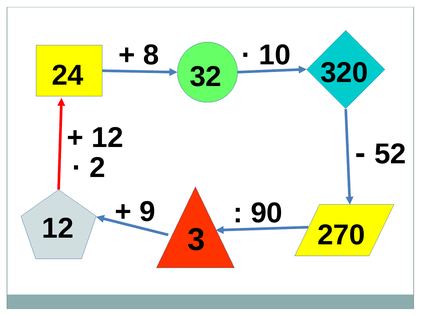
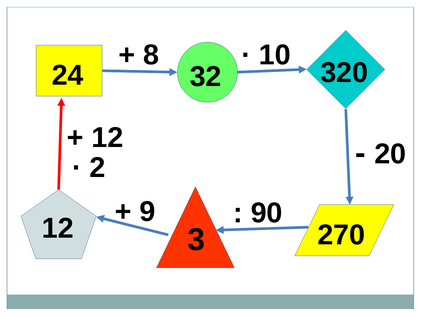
52: 52 -> 20 (390, 154)
